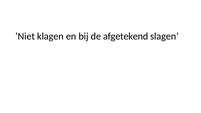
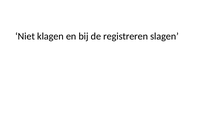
afgetekend: afgetekend -> registreren (126, 36)
